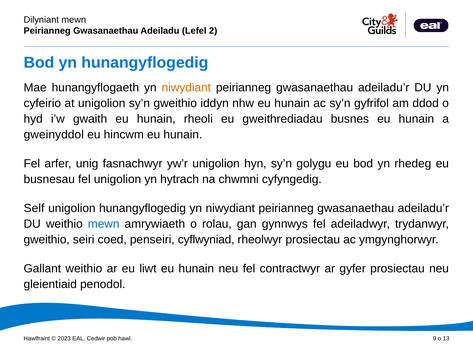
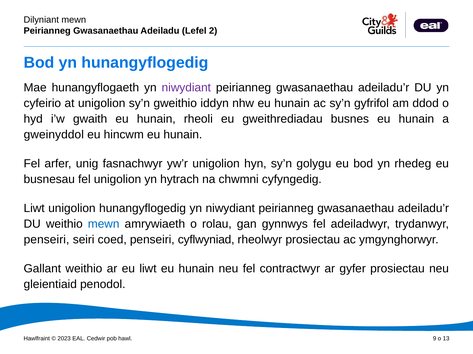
niwydiant colour: orange -> purple (186, 88)
Self: Self -> Liwt (34, 209)
gweithio: gweithio -> penseiri (47, 240)
